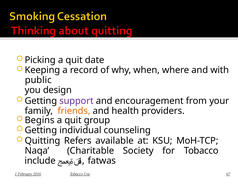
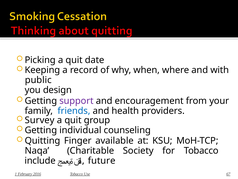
friends colour: orange -> blue (74, 111)
Begins: Begins -> Survey (40, 120)
Refers: Refers -> Finger (78, 140)
fatwas: fatwas -> future (102, 160)
